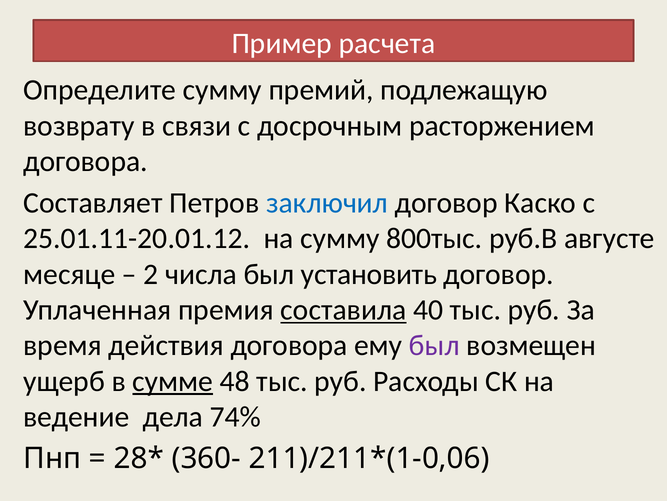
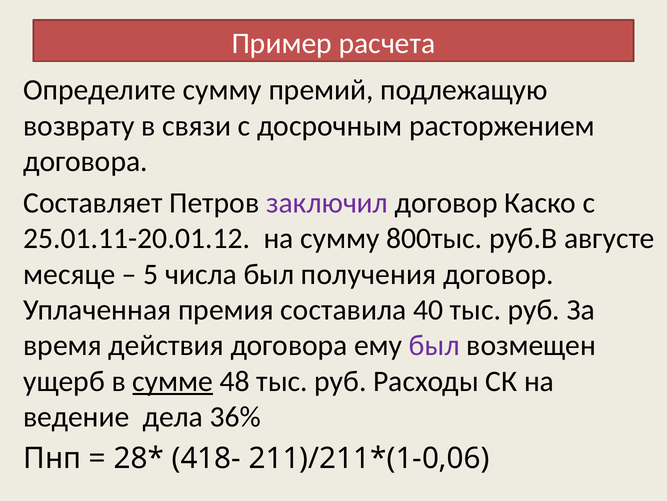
заключил colour: blue -> purple (327, 203)
2: 2 -> 5 (151, 274)
установить: установить -> получения (369, 274)
составила underline: present -> none (343, 310)
74%: 74% -> 36% (235, 416)
360-: 360- -> 418- (206, 458)
